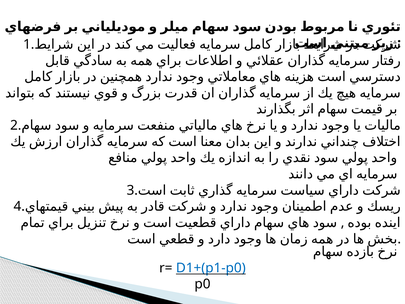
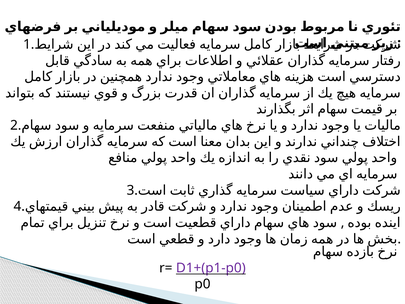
D1+(p1-p0 colour: blue -> purple (211, 268)
